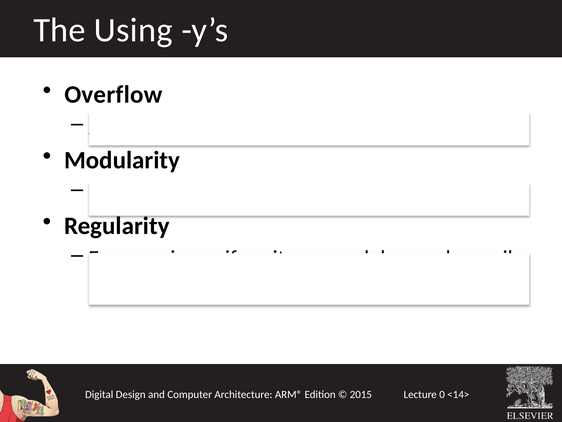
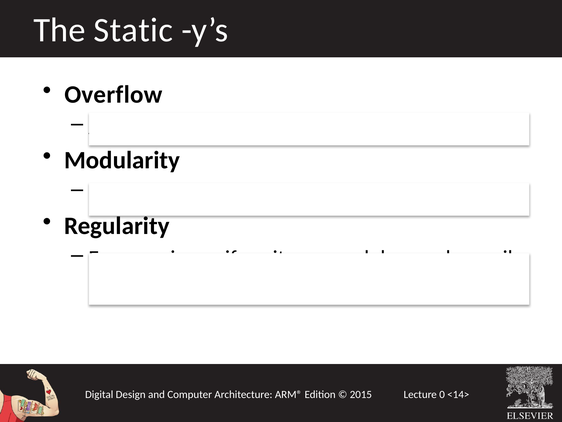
Using: Using -> Static (133, 30)
